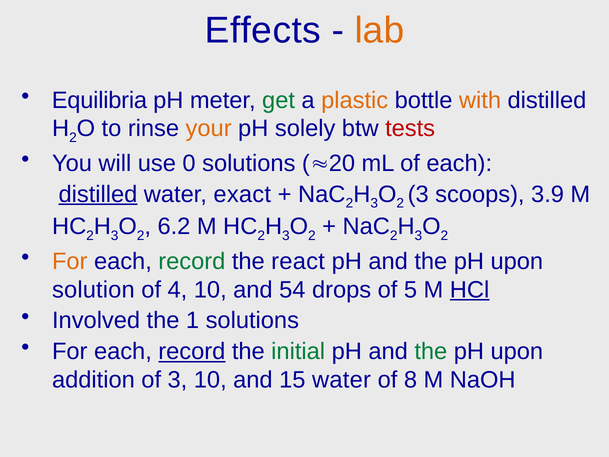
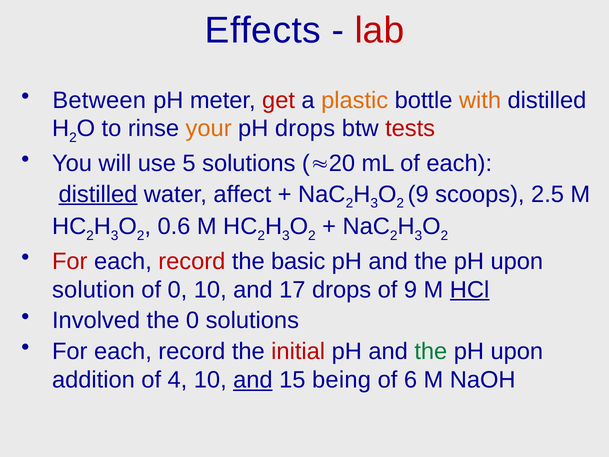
lab colour: orange -> red (380, 30)
Equilibria: Equilibria -> Between (99, 100)
get colour: green -> red (279, 100)
pH solely: solely -> drops (305, 129)
0: 0 -> 5 (189, 163)
exact: exact -> affect (242, 194)
3: 3 -> 9 (418, 194)
3.9: 3.9 -> 2.5 (548, 194)
6.2: 6.2 -> 0.6 (174, 226)
For colour: orange -> red (70, 261)
record colour: green -> red (192, 261)
react: react -> basic (298, 261)
of 4: 4 -> 0 (177, 290)
54: 54 -> 17 (292, 290)
of 5: 5 -> 9 (411, 290)
the 1: 1 -> 0 (193, 320)
record underline: present -> none (192, 351)
initial colour: green -> red (298, 351)
of 3: 3 -> 4 (177, 380)
and underline: none -> present (253, 380)
15 water: water -> being (342, 380)
8: 8 -> 6 (411, 380)
